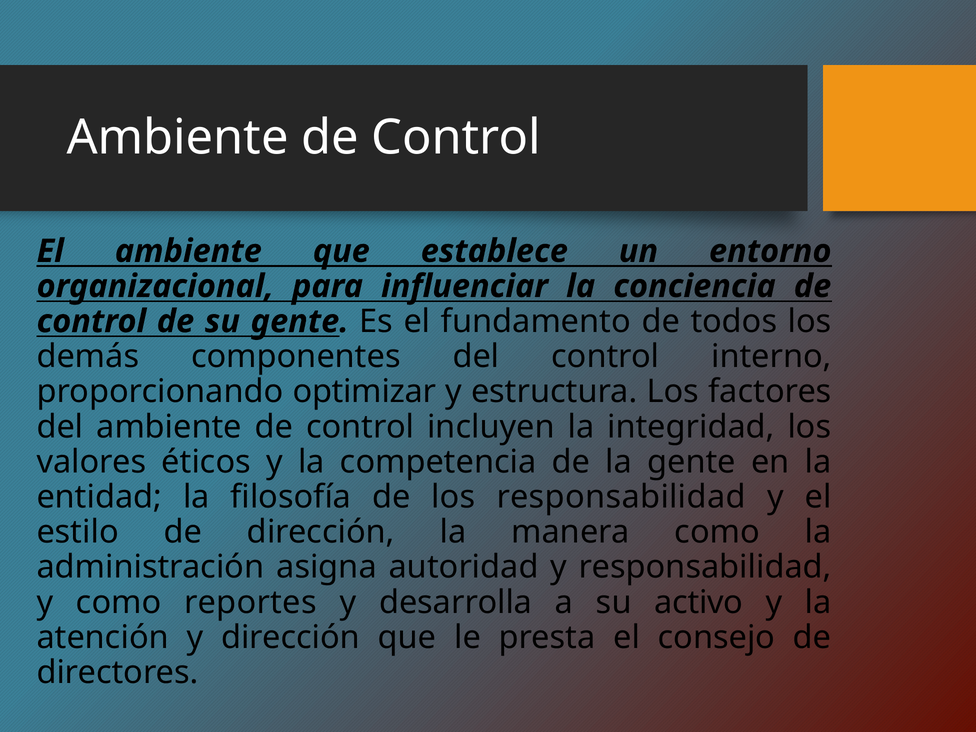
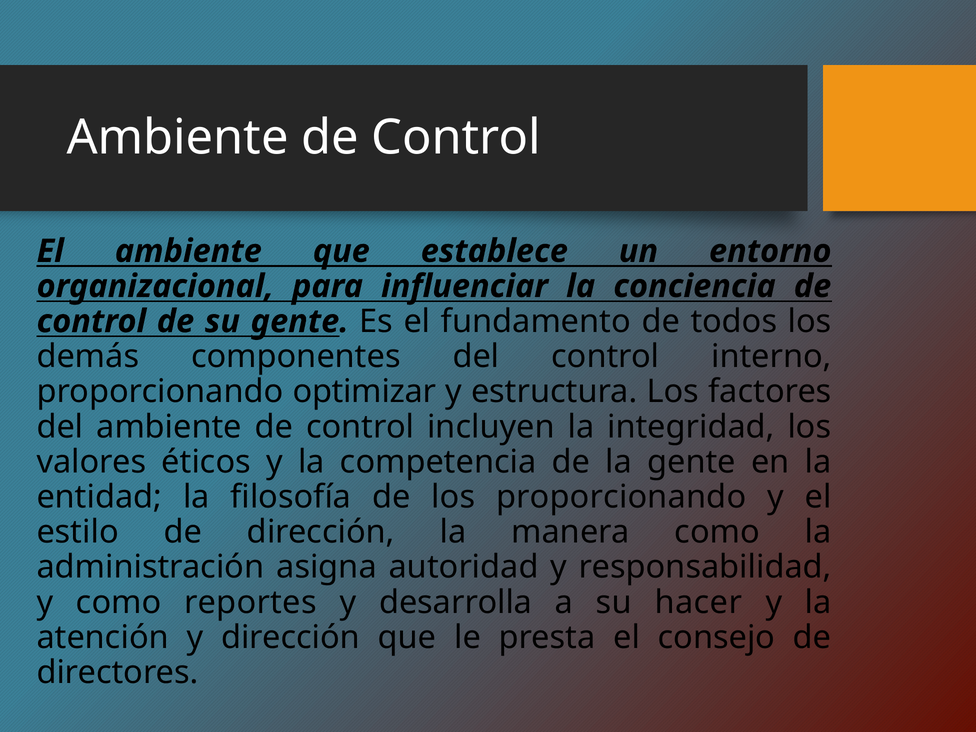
los responsabilidad: responsabilidad -> proporcionando (621, 497)
activo: activo -> hacer (698, 602)
